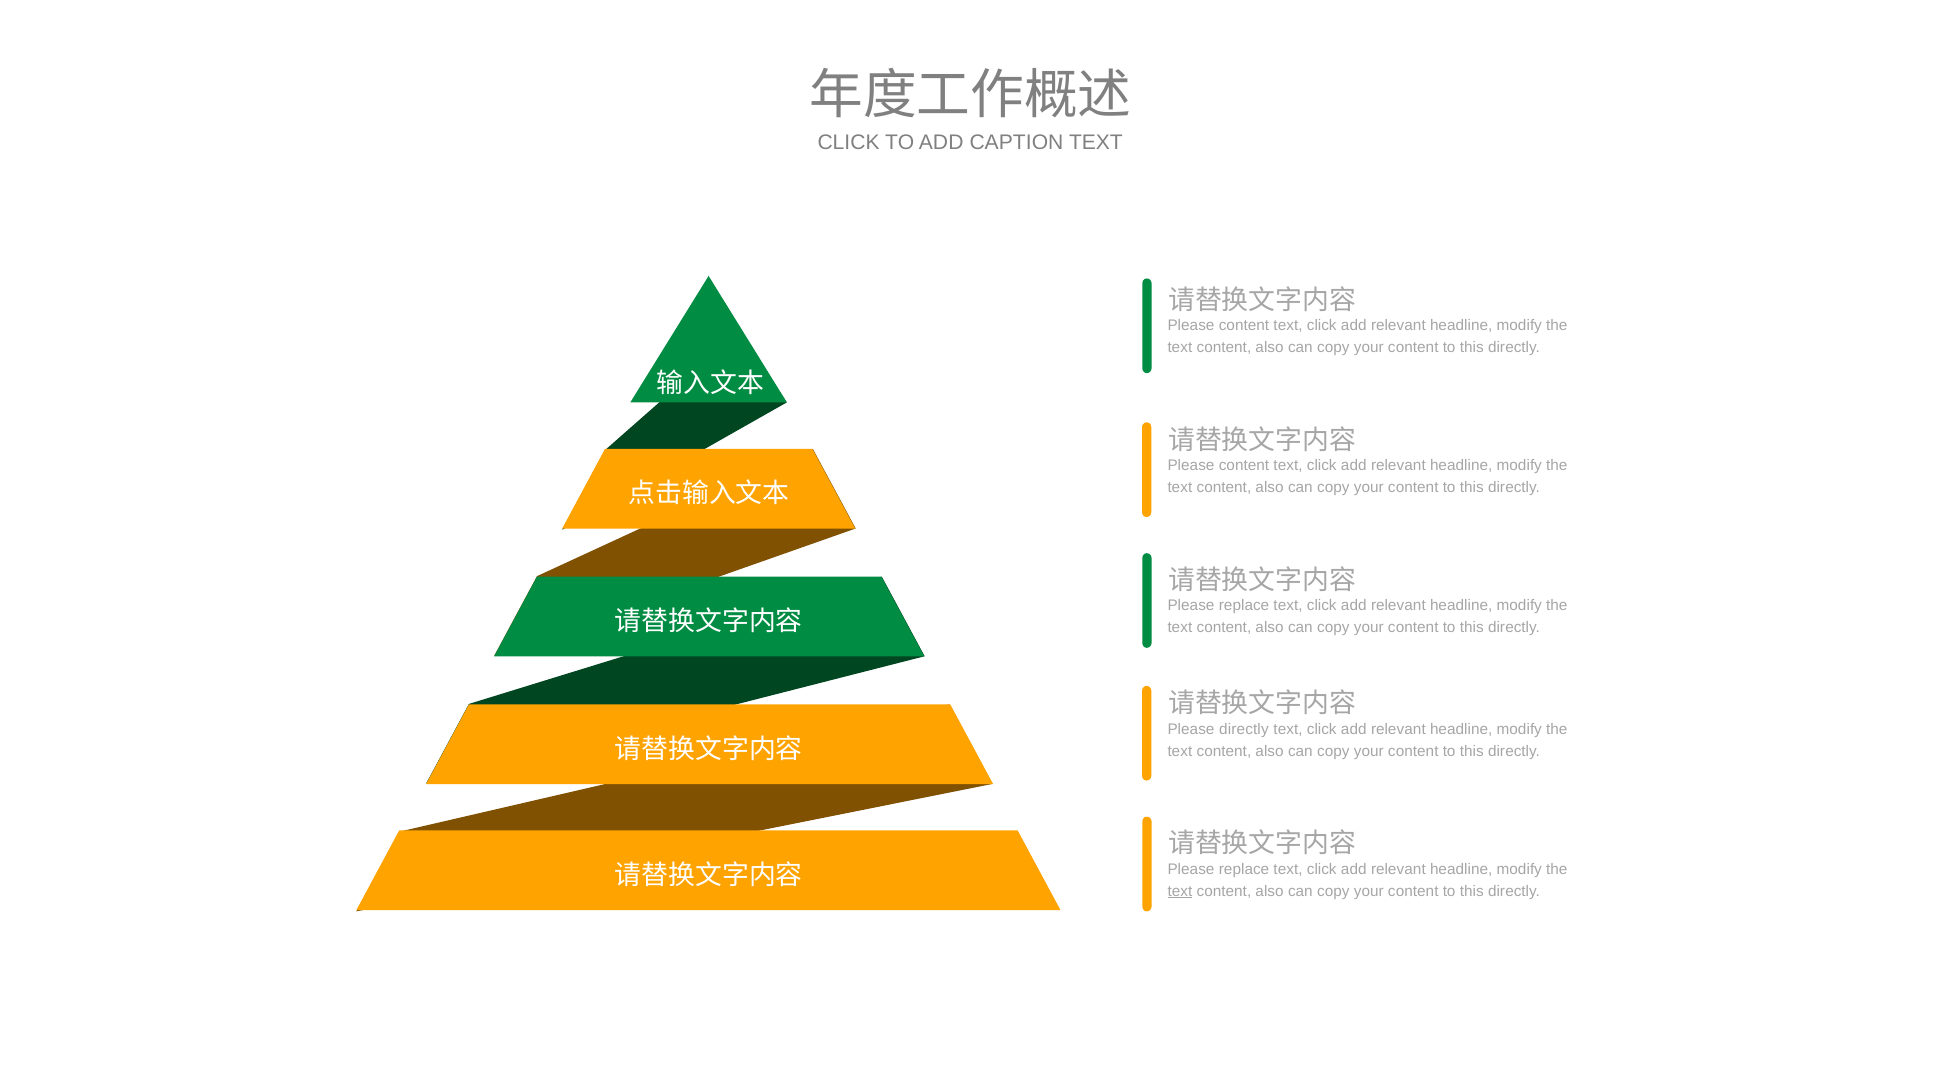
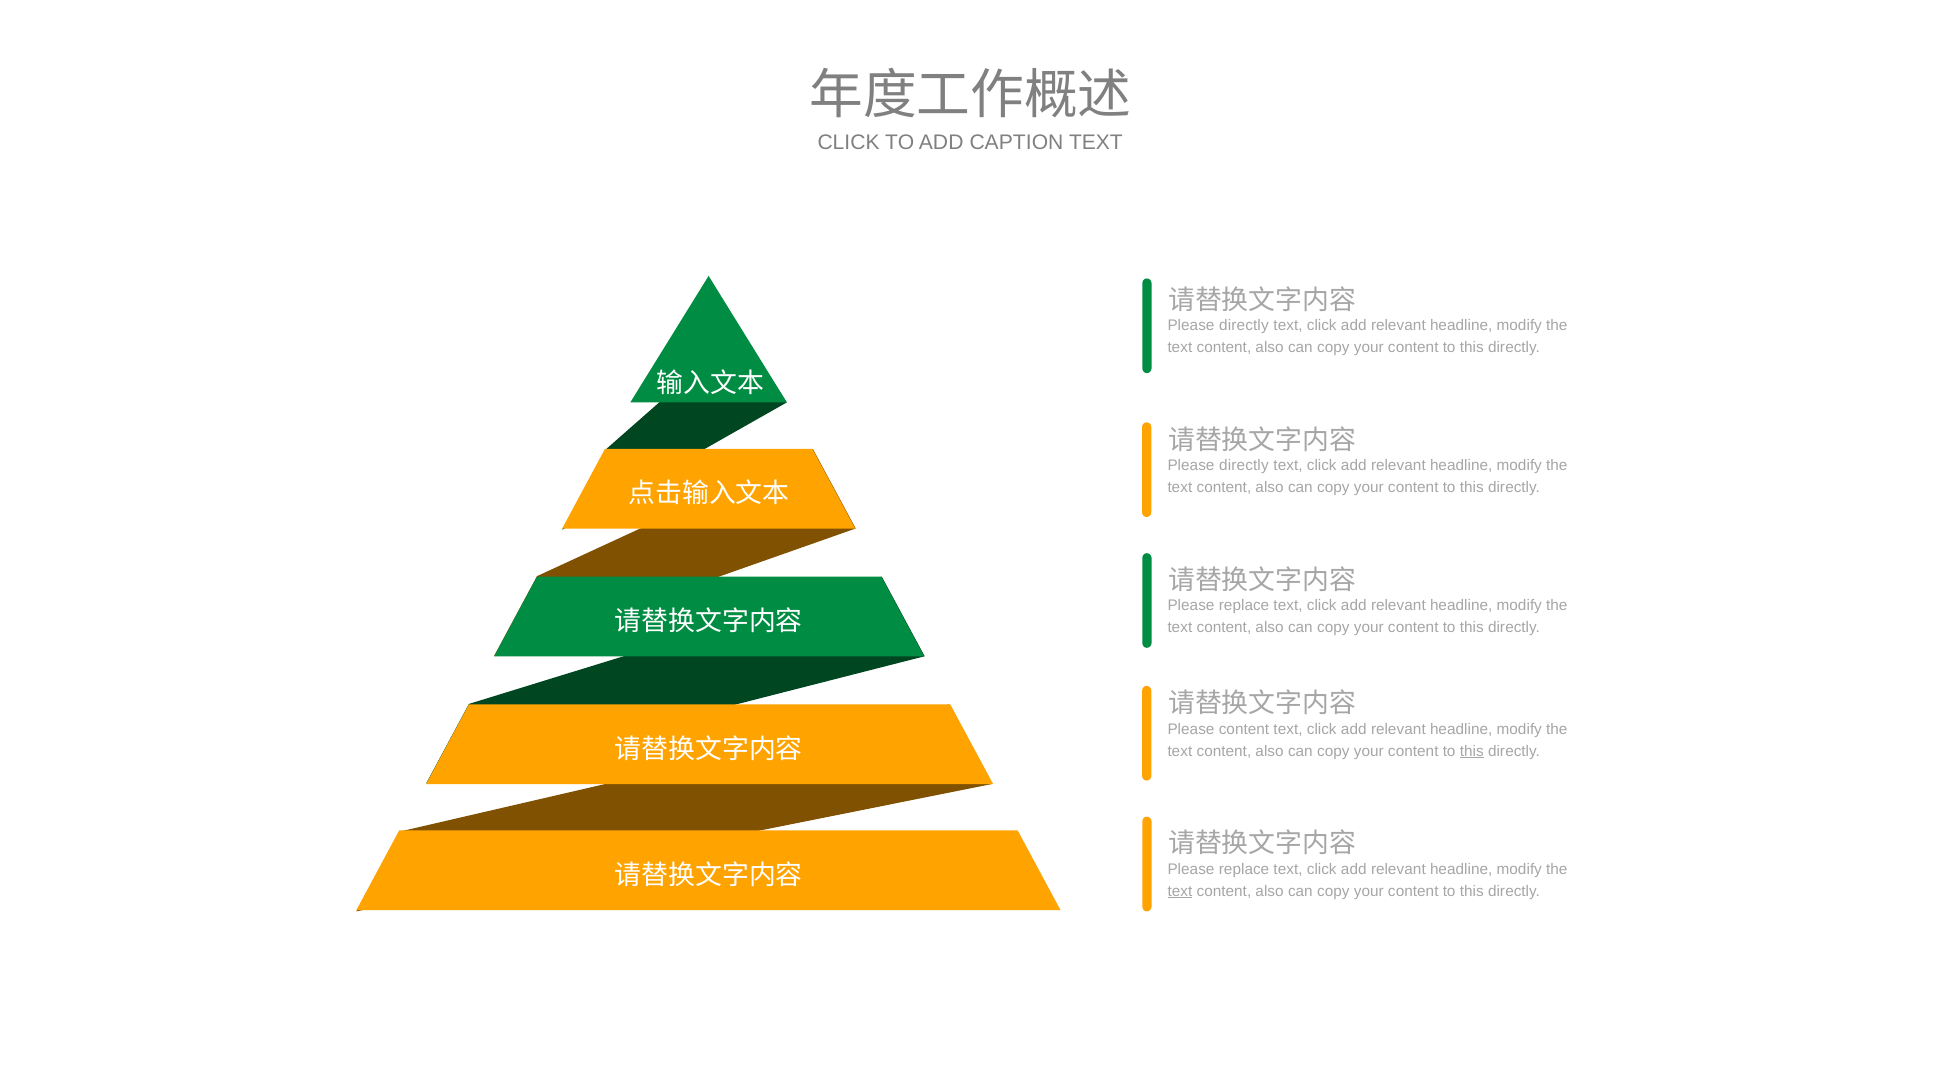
content: content -> directly (1244, 326)
content: content -> directly (1244, 466)
Please directly: directly -> content (1244, 730)
this underline: none -> present (1472, 752)
